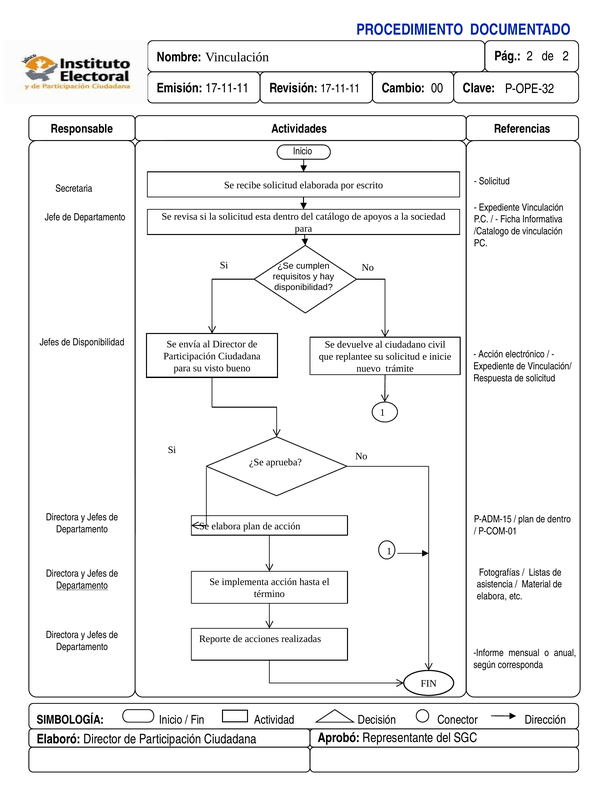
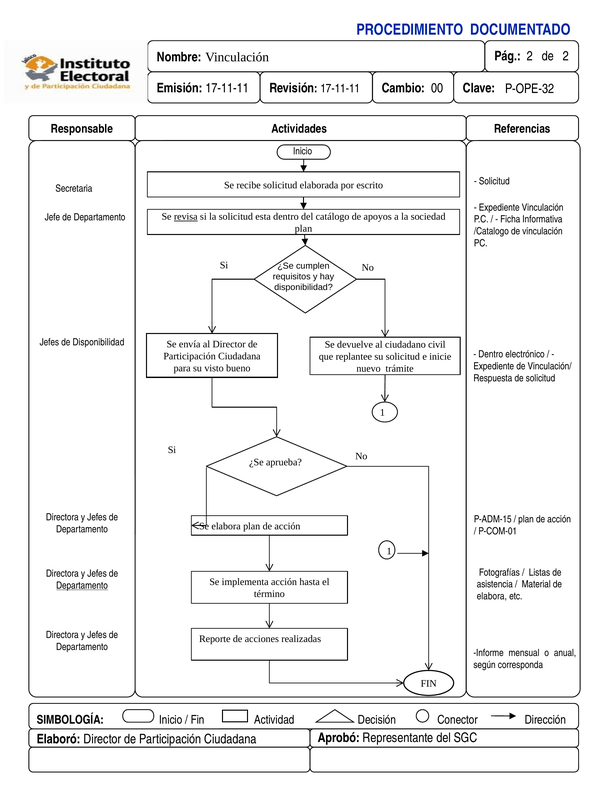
revisa underline: none -> present (186, 216)
para: para -> plan (303, 228)
Acción: Acción -> Dentro (491, 354)
dentro: dentro -> acción (559, 519)
